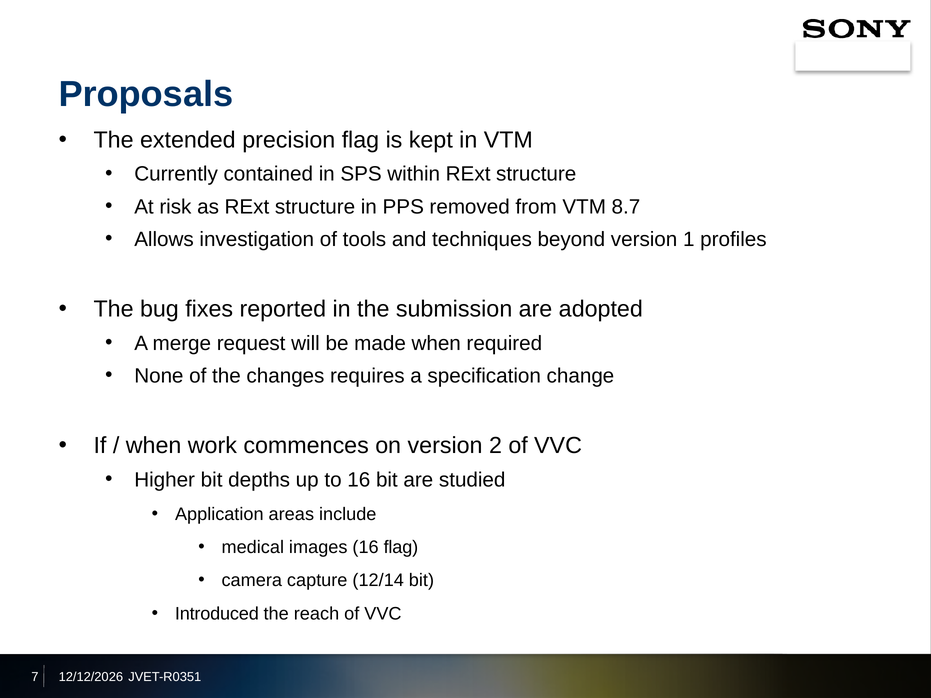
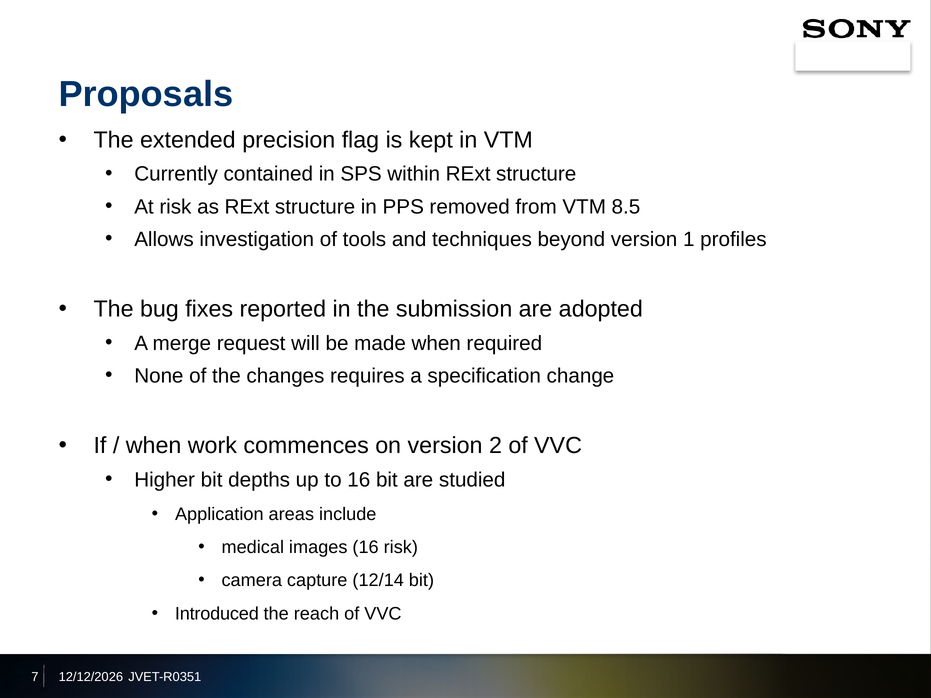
8.7: 8.7 -> 8.5 (626, 207)
16 flag: flag -> risk (401, 548)
